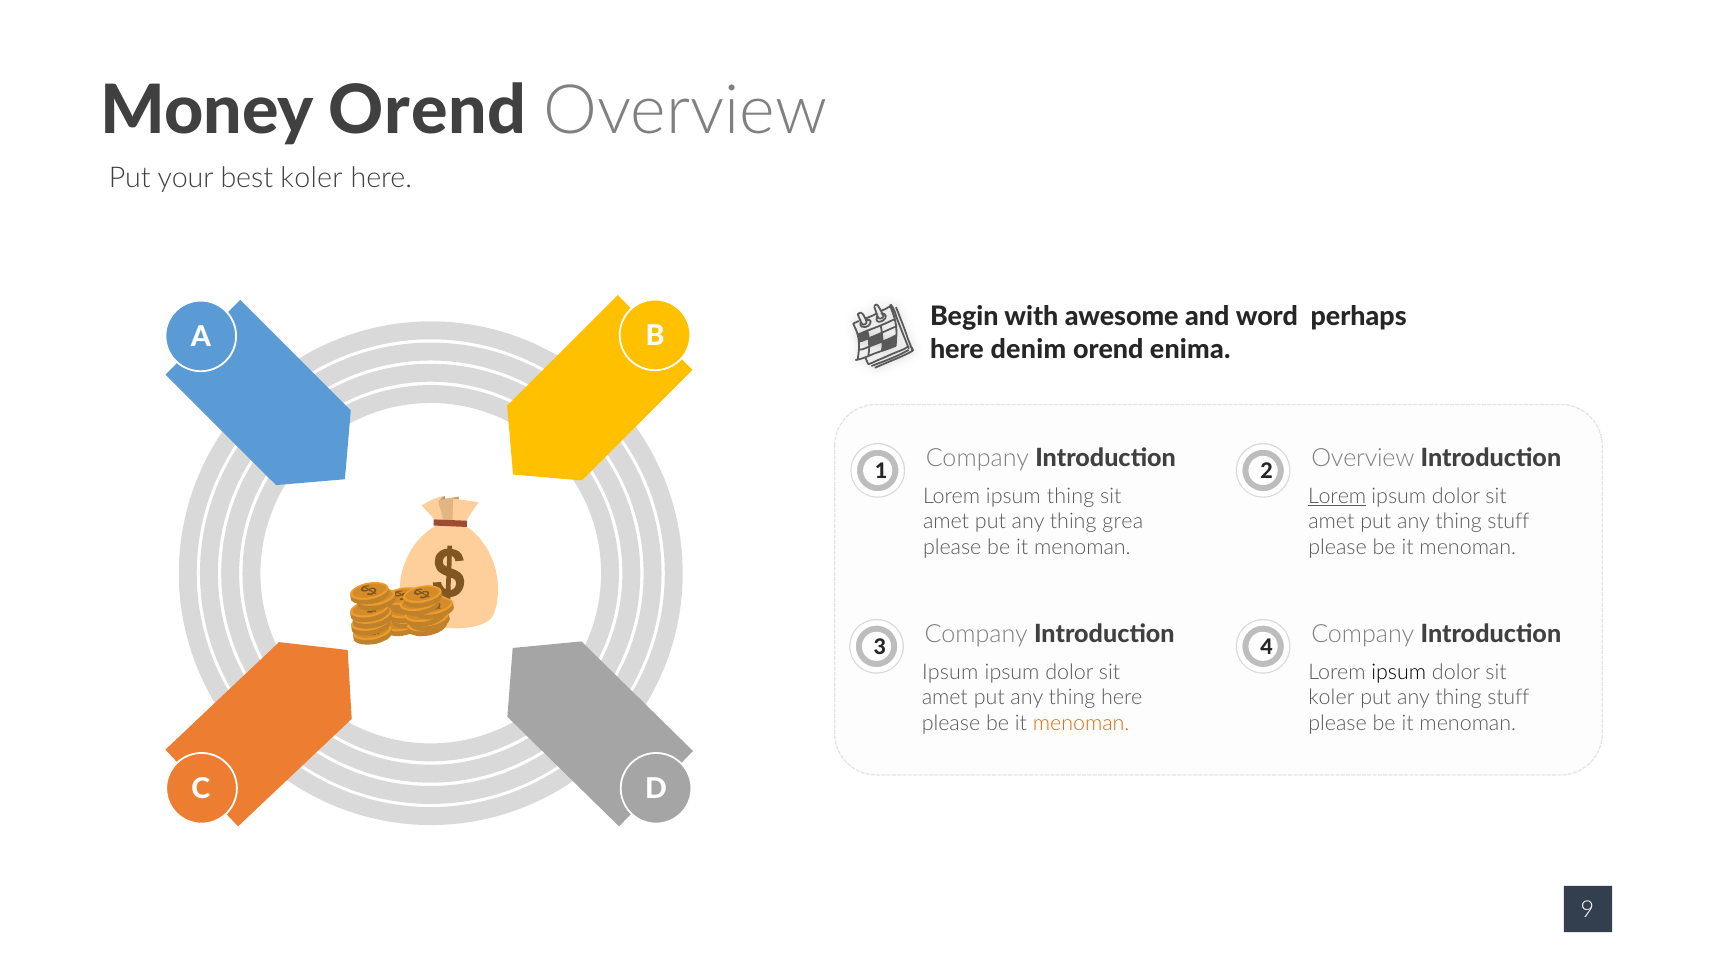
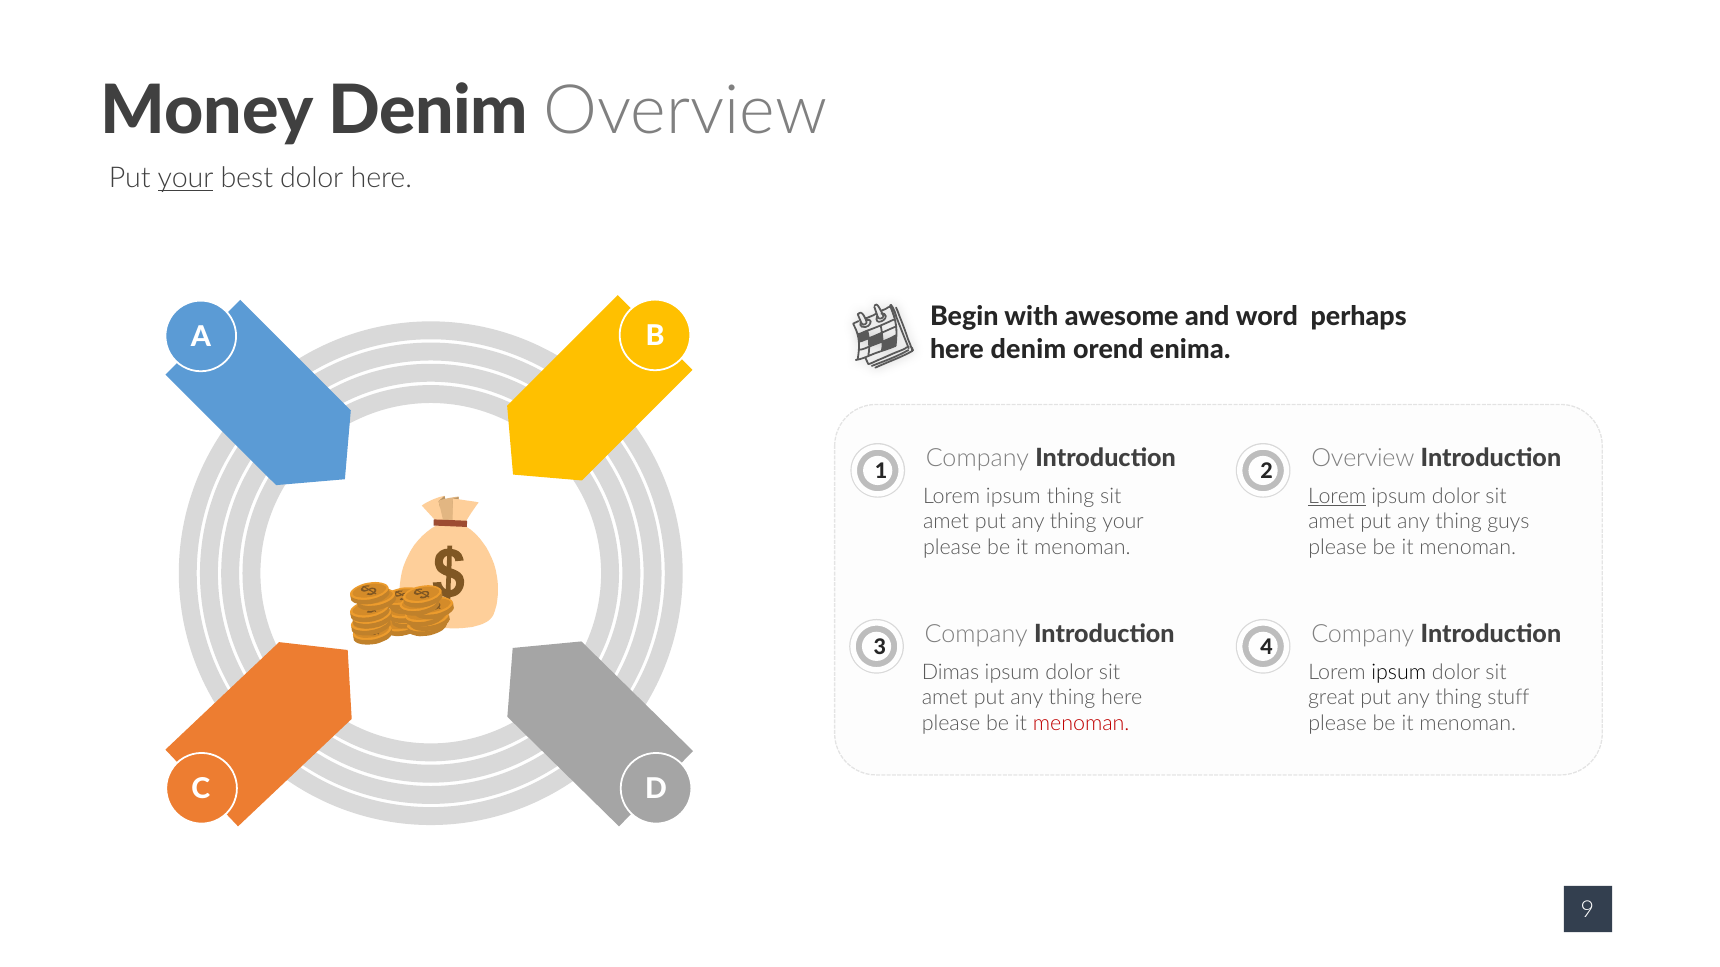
Money Orend: Orend -> Denim (428, 111)
your underline: none -> present (186, 178)
best koler: koler -> dolor (312, 178)
thing grea: grea -> your (1123, 522)
stuff: stuff -> guys (1508, 522)
Ipsum: Ipsum -> Dimas (950, 672)
koler: koler -> great (1331, 698)
menoman colour: orange -> red (1081, 724)
